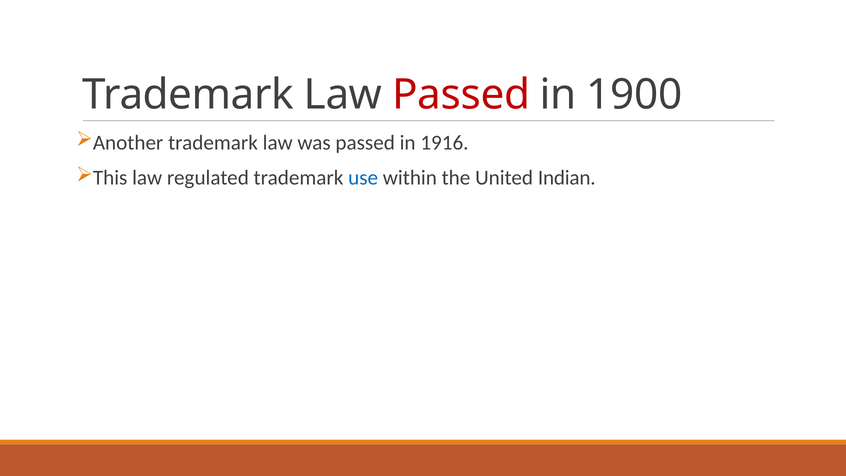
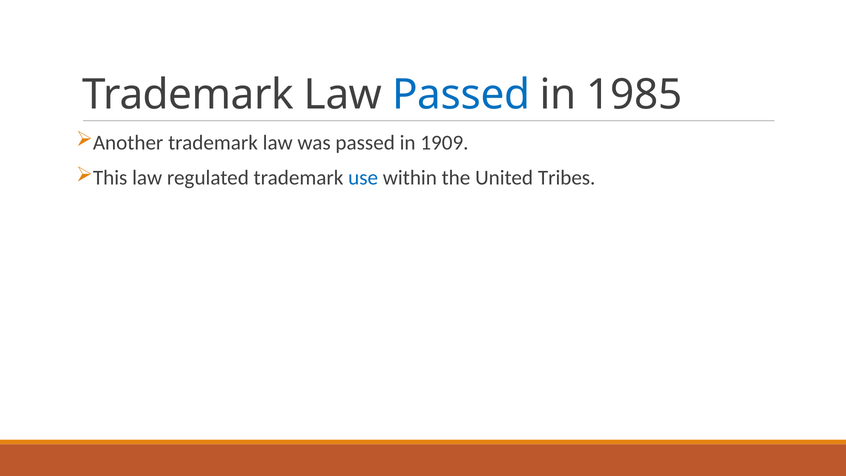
Passed colour: red -> blue (461, 95)
1900: 1900 -> 1985 (634, 95)
1916: 1916 -> 1909 (444, 143)
Indian: Indian -> Tribes (567, 178)
